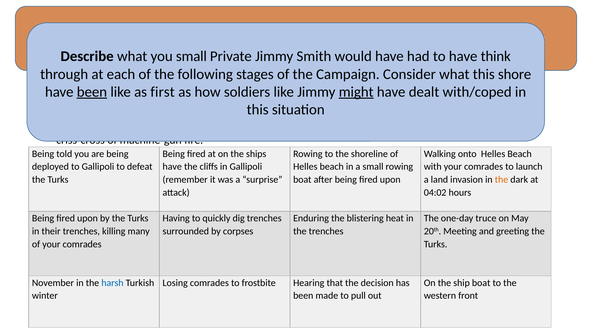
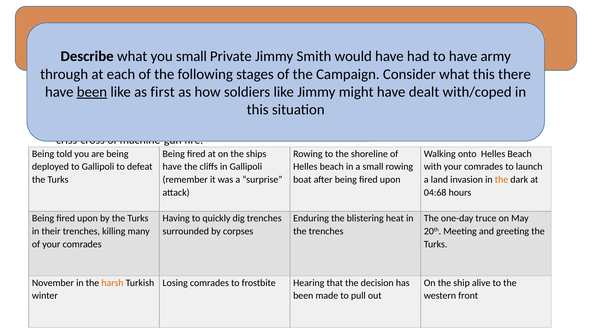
think: think -> army (496, 56)
this shore: shore -> there (514, 74)
might underline: present -> none (356, 92)
04:02: 04:02 -> 04:68 (435, 192)
harsh colour: blue -> orange (112, 283)
ship boat: boat -> alive (481, 283)
